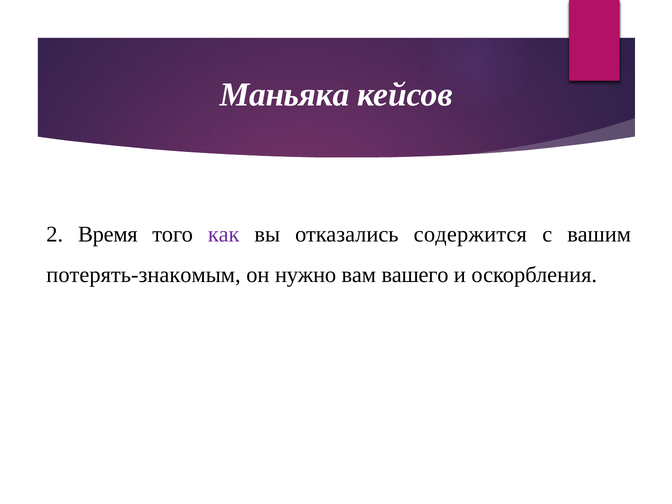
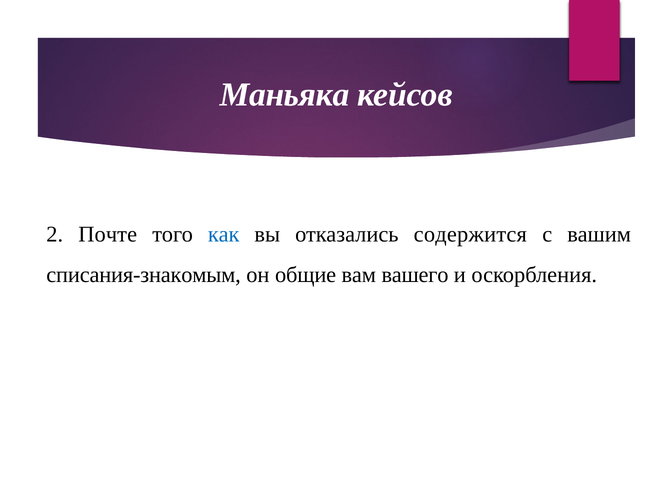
Время: Время -> Почте (108, 235)
как colour: purple -> blue (224, 235)
потерять-знакомым: потерять-знакомым -> списания-знакомым (144, 275)
нужно: нужно -> общие (306, 275)
